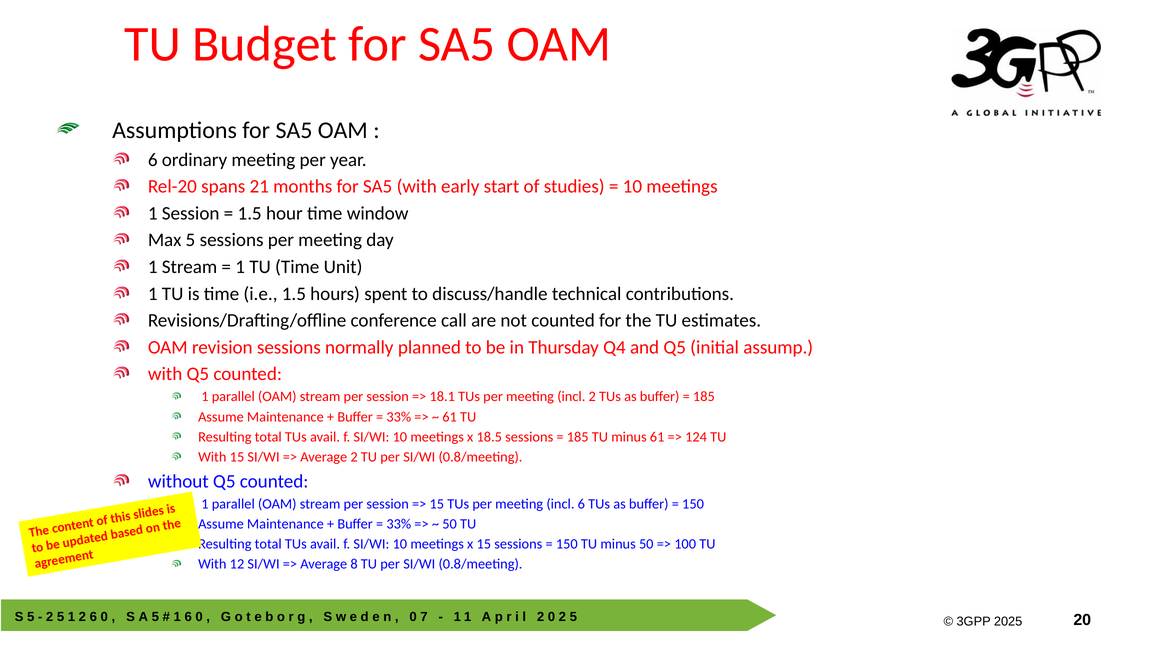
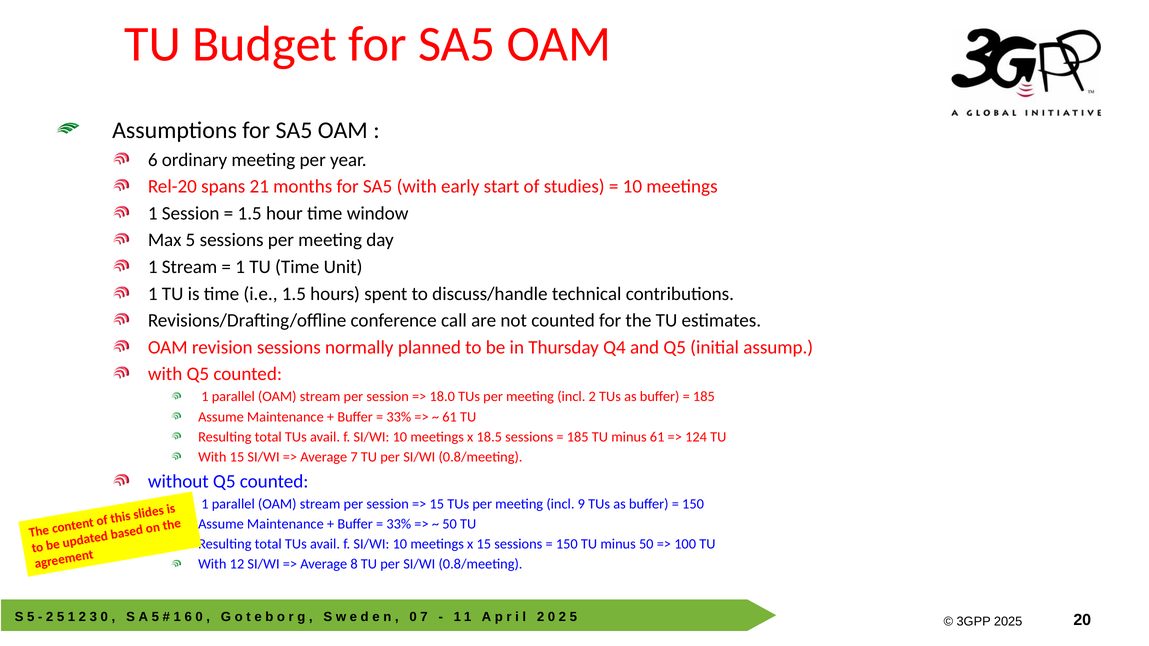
18.1: 18.1 -> 18.0 (442, 397)
Average 2: 2 -> 7 (354, 457)
incl 6: 6 -> 9 (581, 504)
2 6: 6 -> 3 (93, 617)
